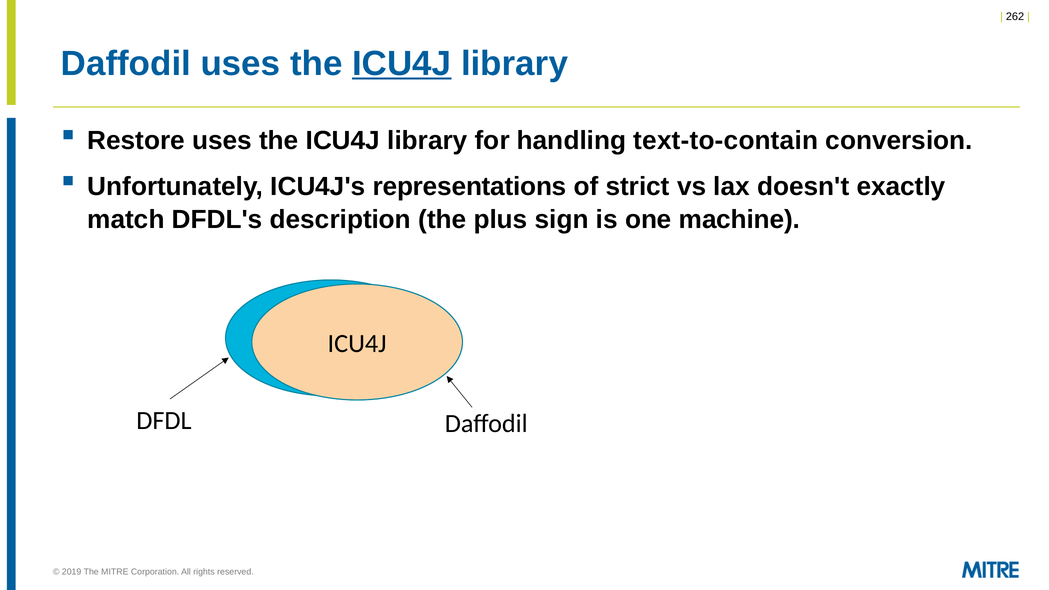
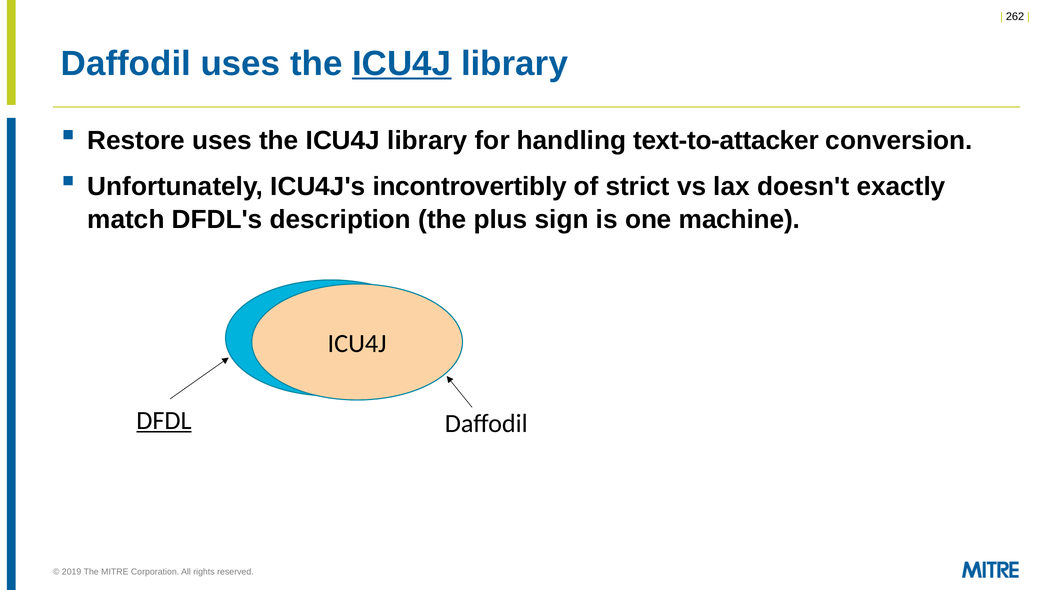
text-to-contain: text-to-contain -> text-to-attacker (726, 141)
representations: representations -> incontrovertibly (470, 187)
DFDL underline: none -> present (164, 420)
